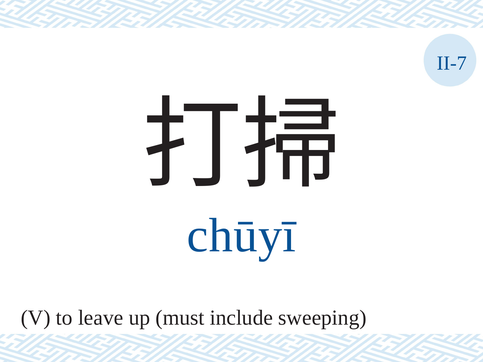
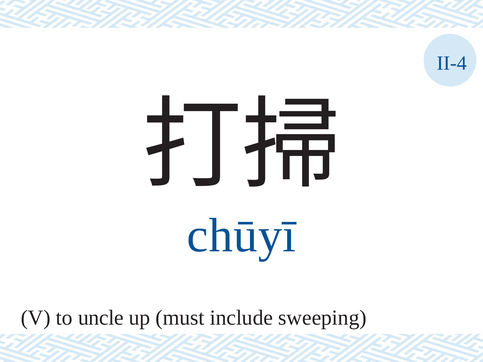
II-7: II-7 -> II-4 (452, 63)
leave: leave -> uncle (101, 318)
